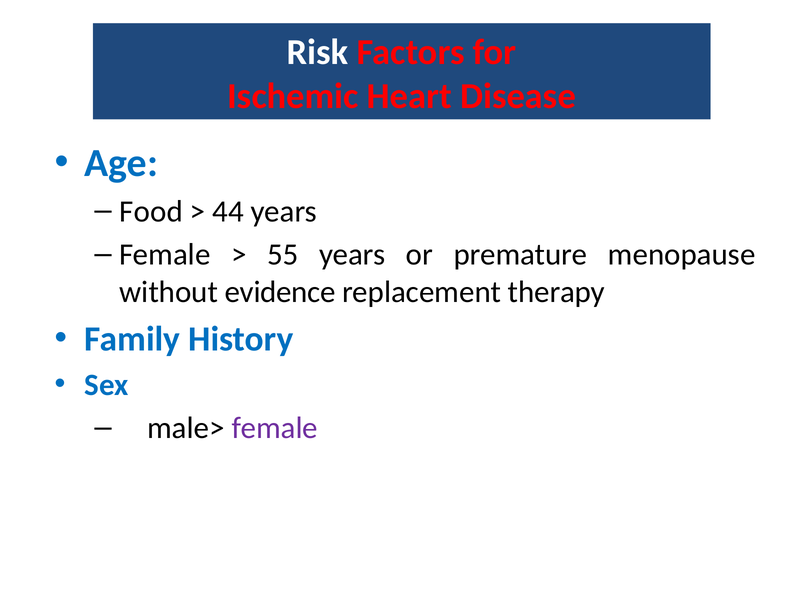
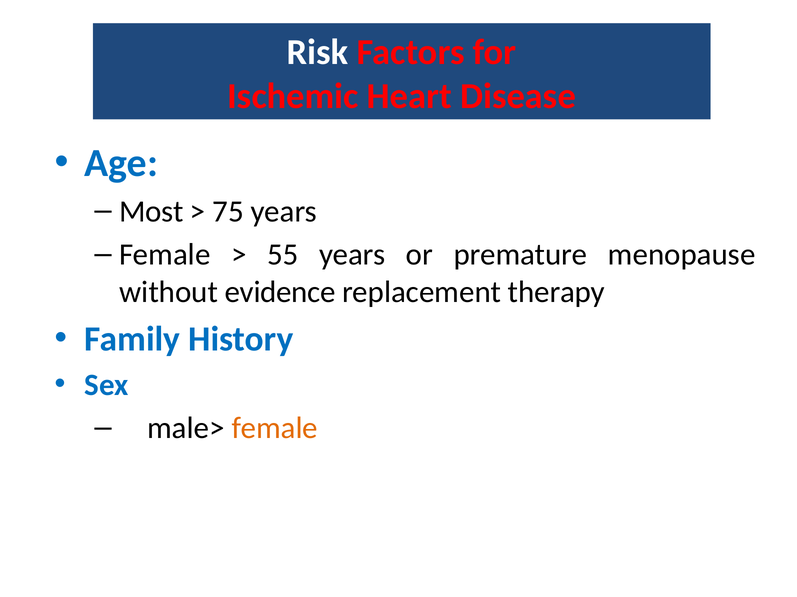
Food: Food -> Most (151, 212)
44: 44 -> 75 (228, 212)
female colour: purple -> orange (275, 429)
